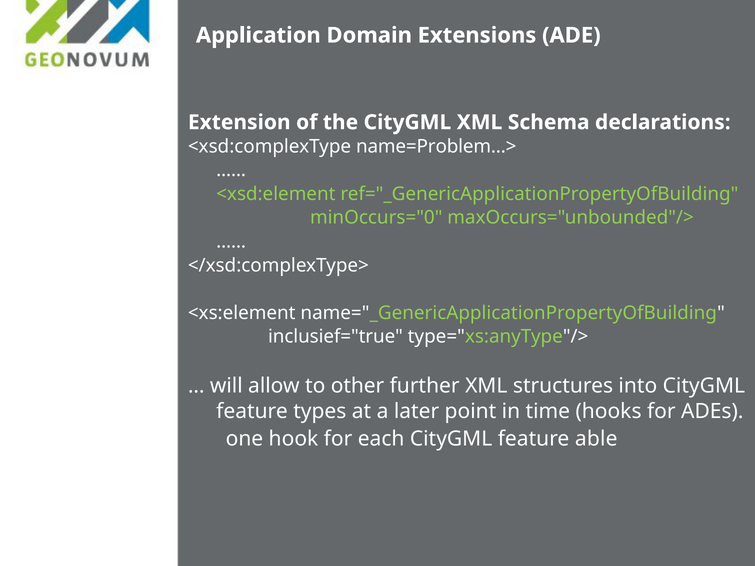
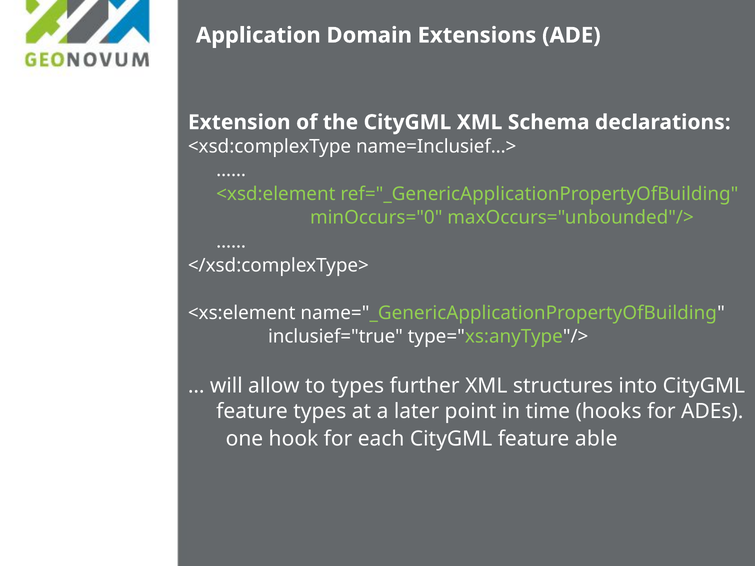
name=Problem…>: name=Problem…> -> name=Inclusief…> (436, 146)
to other: other -> types (357, 386)
